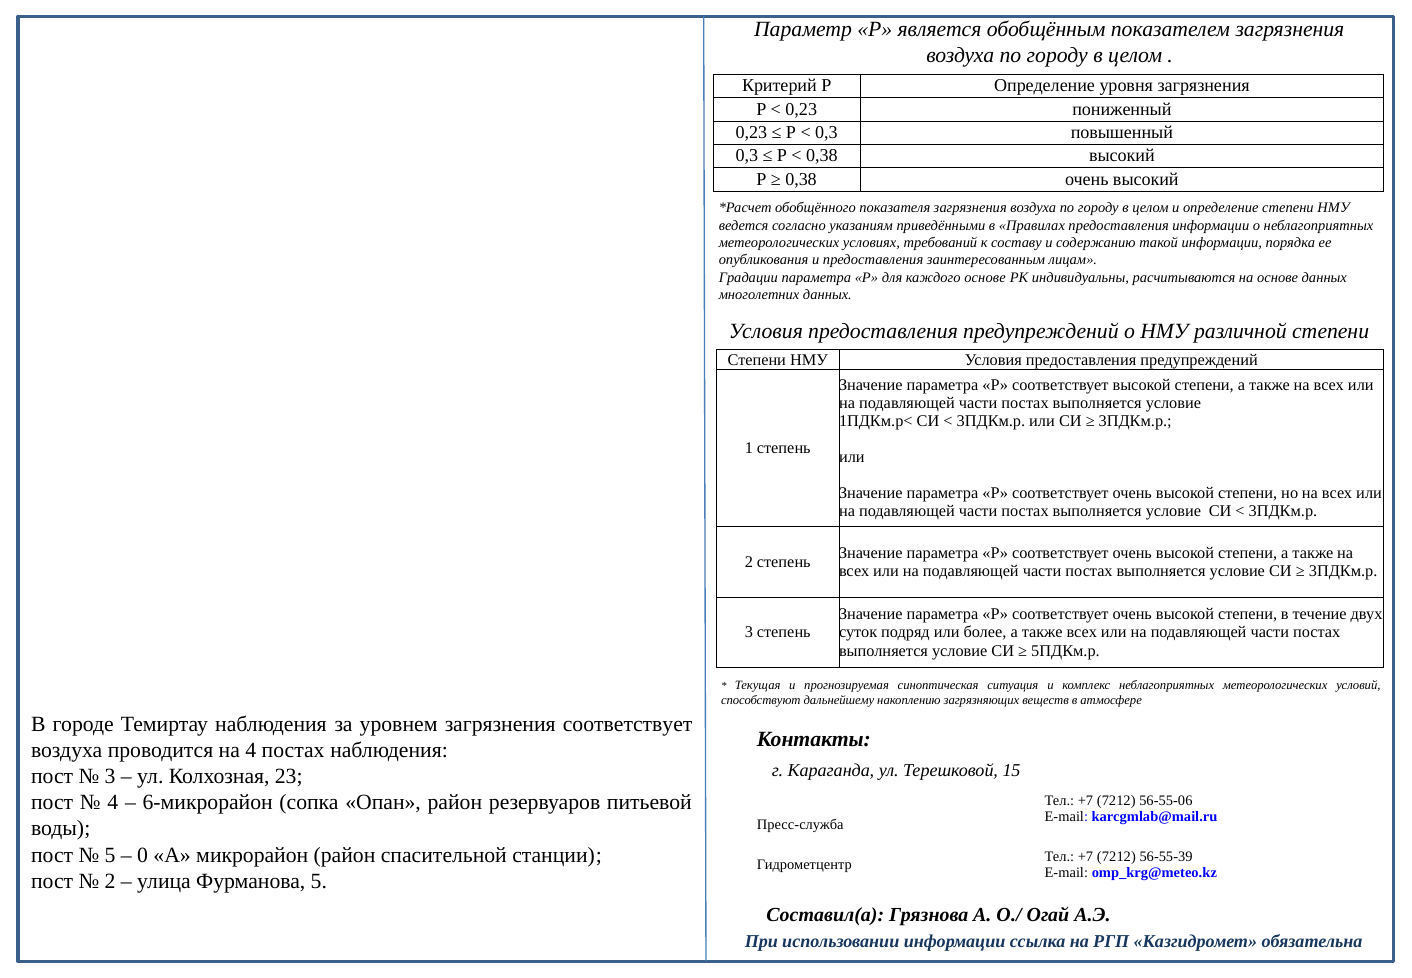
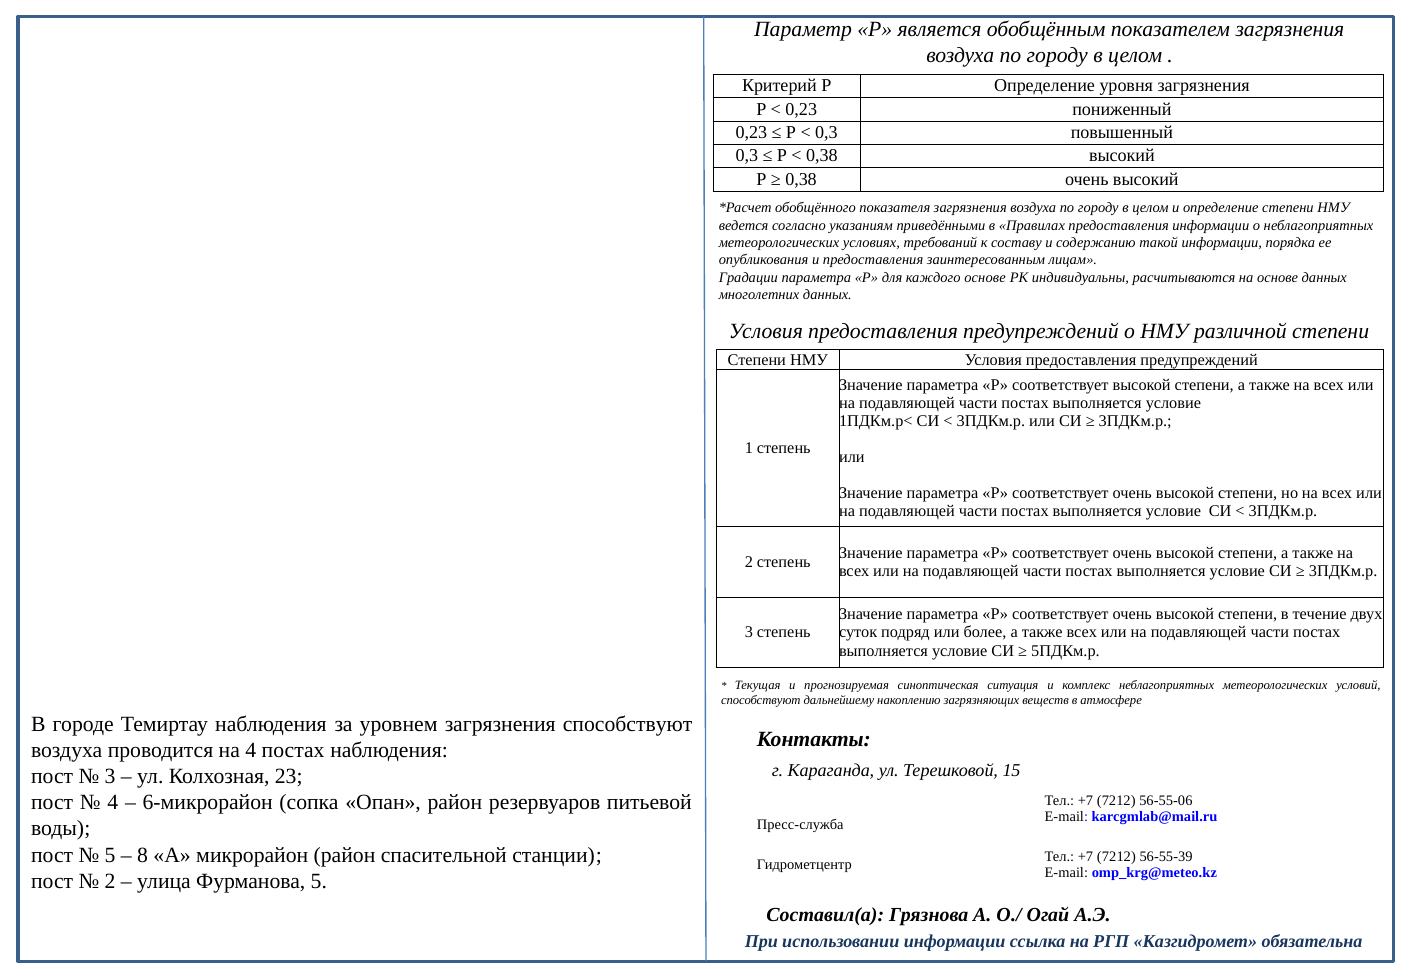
загрязнения соответствует: соответствует -> способствуют (628, 724)
0: 0 -> 8 (143, 854)
